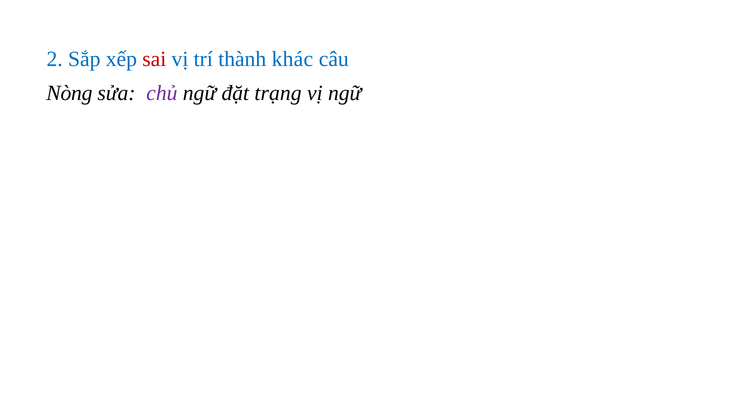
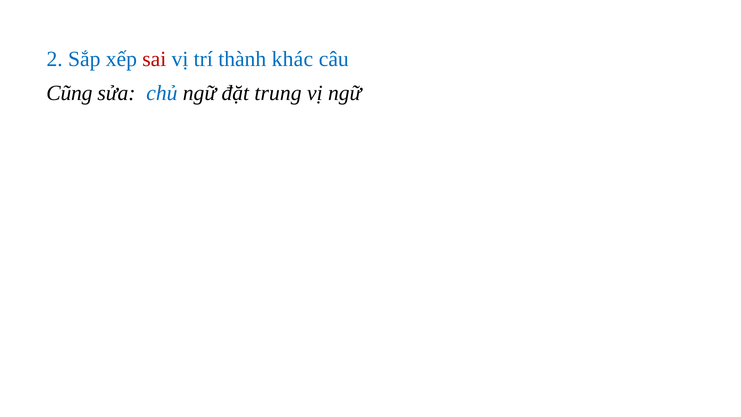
Nòng: Nòng -> Cũng (69, 93)
chủ colour: purple -> blue (162, 93)
trạng: trạng -> trung (278, 93)
